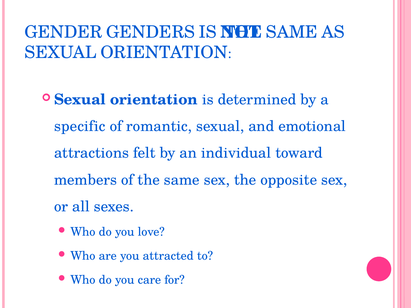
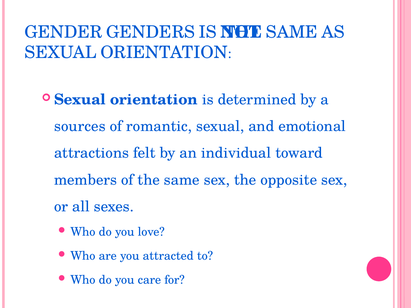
specific: specific -> sources (80, 126)
